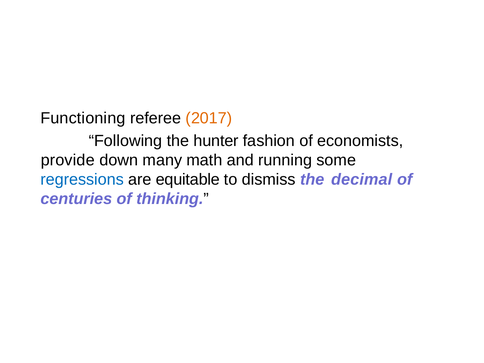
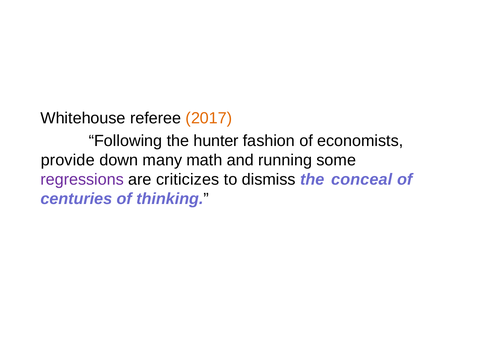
Functioning: Functioning -> Whitehouse (83, 118)
regressions colour: blue -> purple (82, 180)
equitable: equitable -> criticizes (188, 180)
decimal: decimal -> conceal (362, 180)
